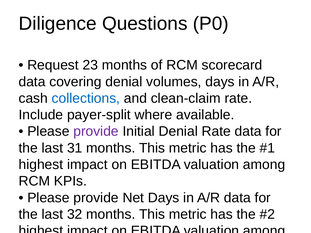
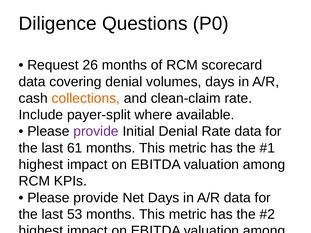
23: 23 -> 26 (90, 65)
collections colour: blue -> orange (86, 98)
31: 31 -> 61 (75, 148)
32: 32 -> 53 (75, 215)
